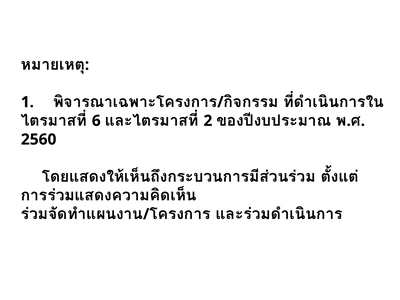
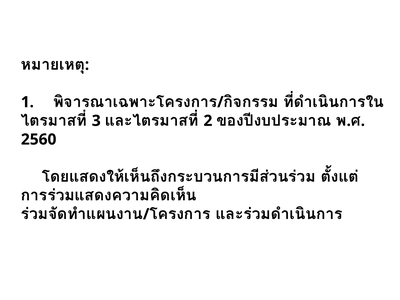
6: 6 -> 3 (96, 121)
